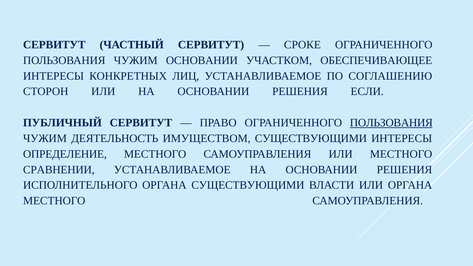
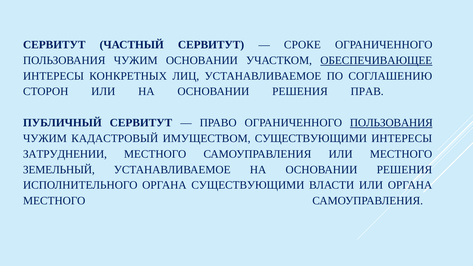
ОБЕСПЕЧИВАЮЩЕЕ underline: none -> present (376, 60)
ЕСЛИ: ЕСЛИ -> ПРАВ (367, 92)
ДЕЯТЕЛЬНОСТЬ: ДЕЯТЕЛЬНОСТЬ -> КАДАСТРОВЫЙ (115, 138)
ОПРЕДЕЛЕНИЕ: ОПРЕДЕЛЕНИЕ -> ЗАТРУДНЕНИИ (65, 154)
СРАВНЕНИИ: СРАВНЕНИИ -> ЗЕМЕЛЬНЫЙ (59, 170)
